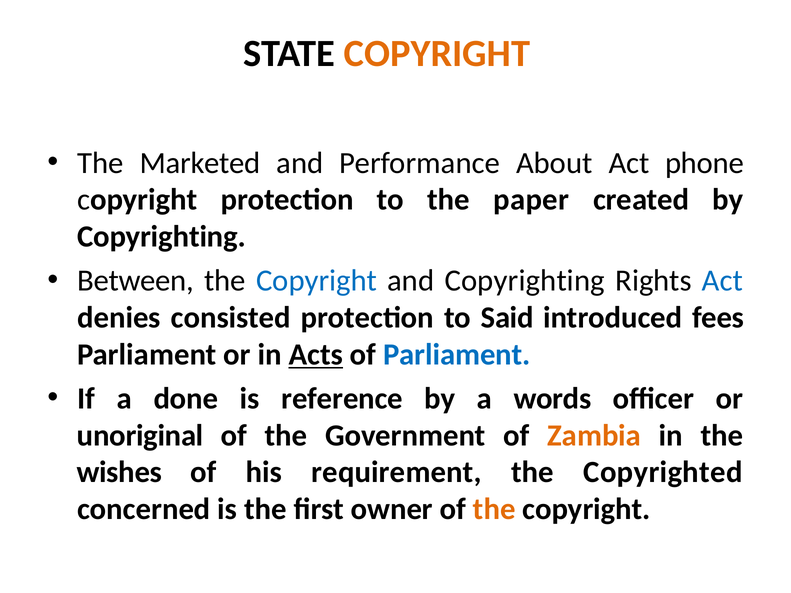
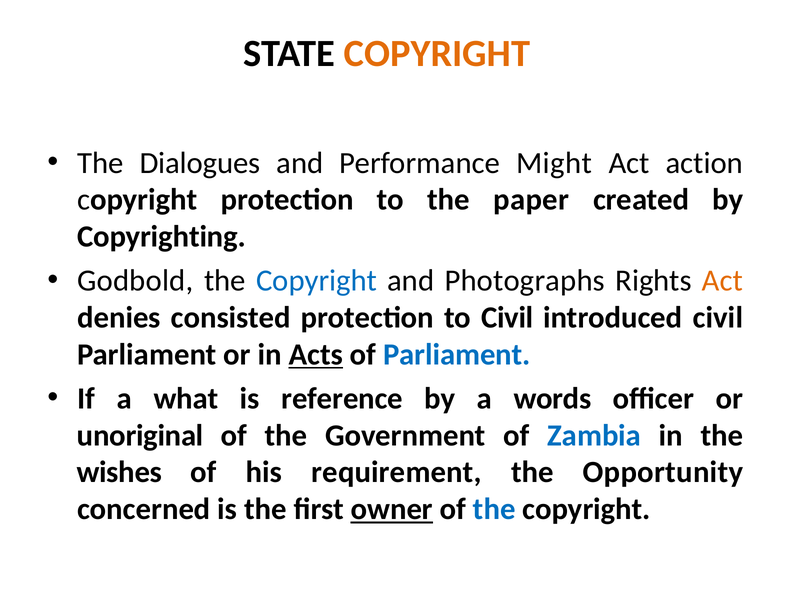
Marketed: Marketed -> Dialogues (200, 163)
About: About -> Might (554, 163)
phone: phone -> action (704, 163)
Between: Between -> Godbold (135, 281)
and Copyrighting: Copyrighting -> Photographs (525, 281)
Act colour: blue -> orange (723, 281)
to Said: Said -> Civil (507, 318)
introduced fees: fees -> civil (718, 318)
done: done -> what (186, 399)
Zambia colour: orange -> blue (594, 436)
Copyrighted: Copyrighted -> Opportunity (663, 473)
owner underline: none -> present (392, 509)
the colour: orange -> blue (494, 509)
